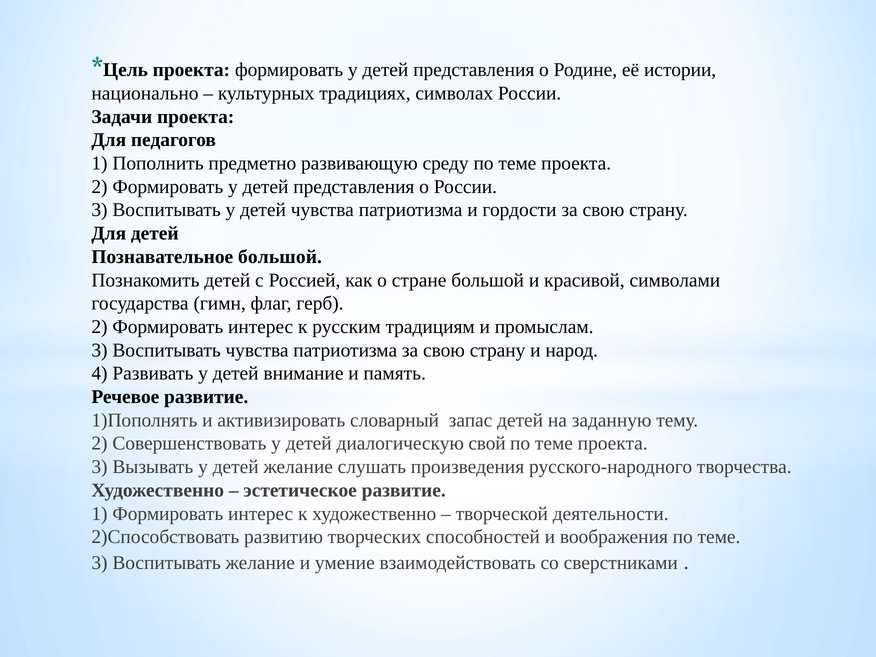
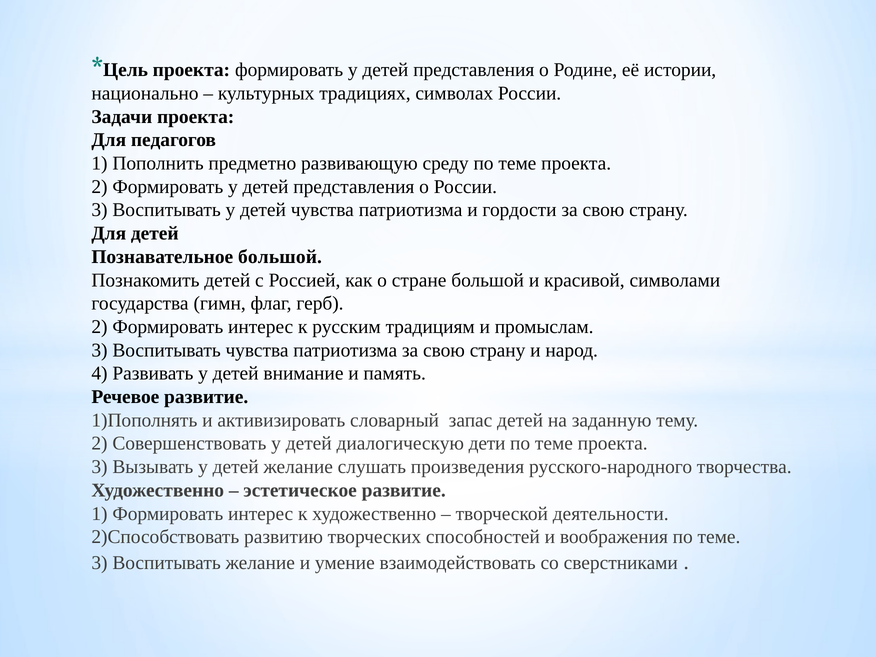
свой: свой -> дети (487, 444)
